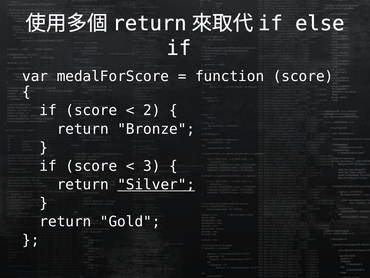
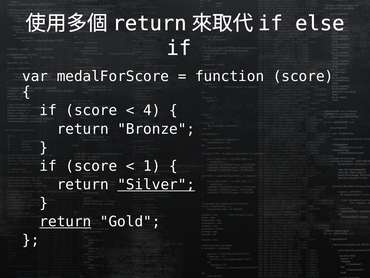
2: 2 -> 4 (152, 110)
3: 3 -> 1 (152, 166)
return underline: none -> present (65, 221)
